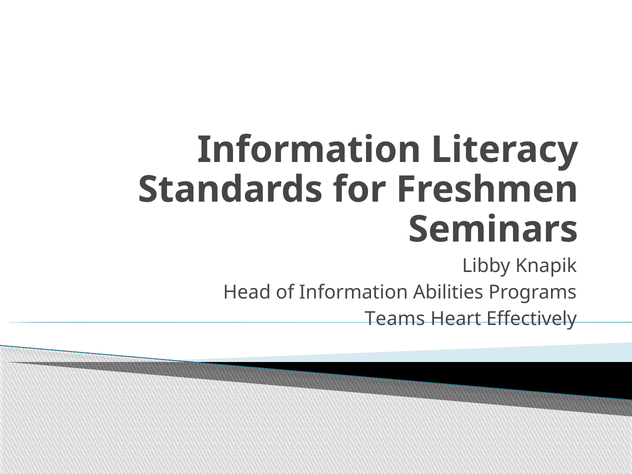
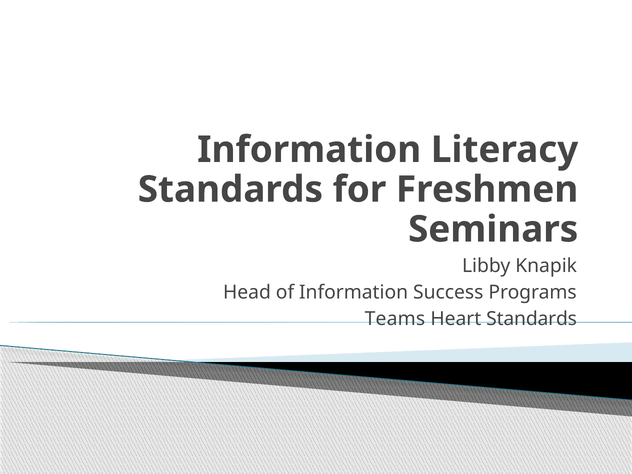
Abilities: Abilities -> Success (448, 292)
Heart Effectively: Effectively -> Standards (532, 319)
